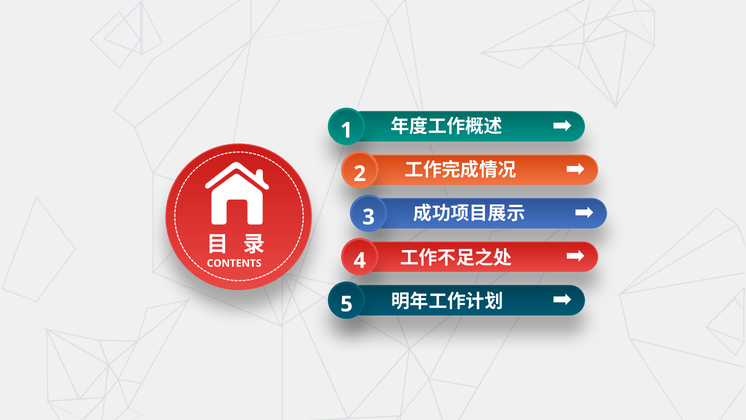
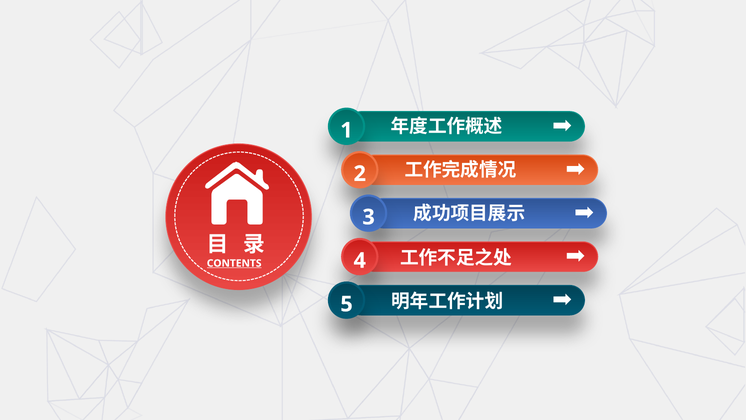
CONTENTS underline: none -> present (234, 263)
